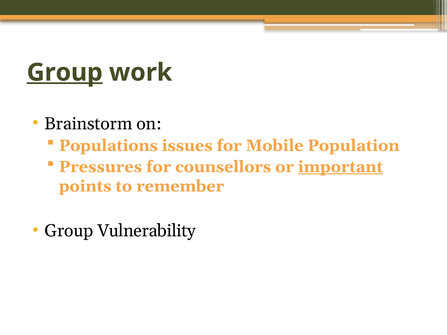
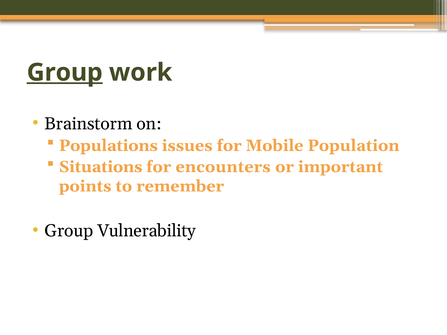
Pressures: Pressures -> Situations (101, 167)
counsellors: counsellors -> encounters (223, 167)
important underline: present -> none (340, 167)
